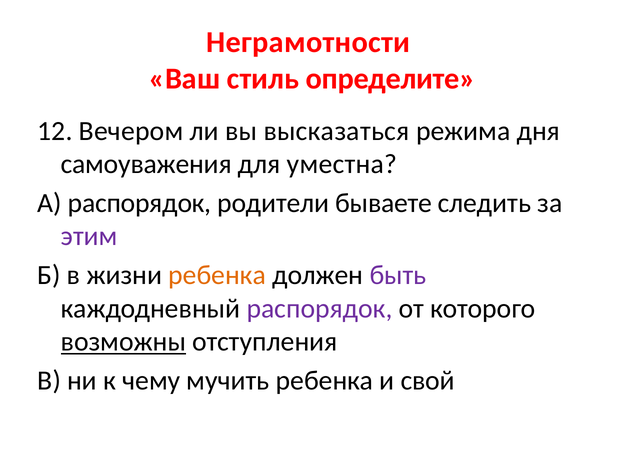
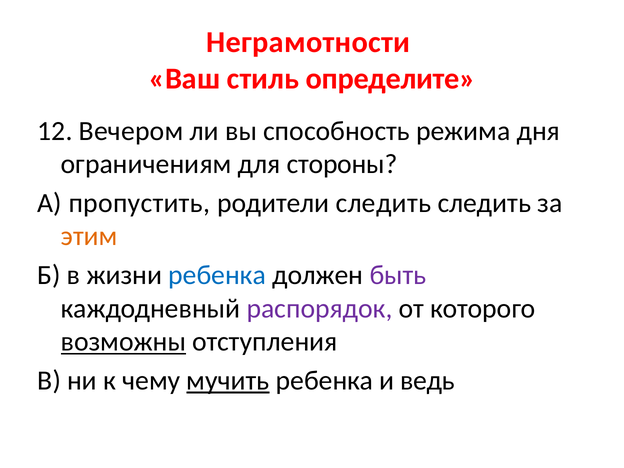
высказаться: высказаться -> способность (337, 131)
самоуважения: самоуважения -> ограничениям (146, 164)
уместна: уместна -> стороны (342, 164)
А распорядок: распорядок -> пропустить (139, 203)
родители бываете: бываете -> следить (383, 203)
этим colour: purple -> orange (89, 236)
ребенка colour: orange -> blue (217, 275)
мучить underline: none -> present (228, 381)
свой: свой -> ведь (428, 381)
